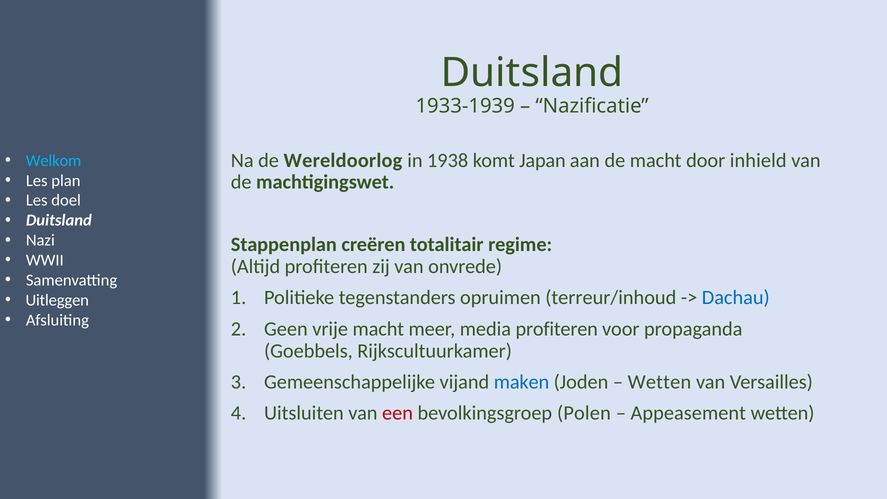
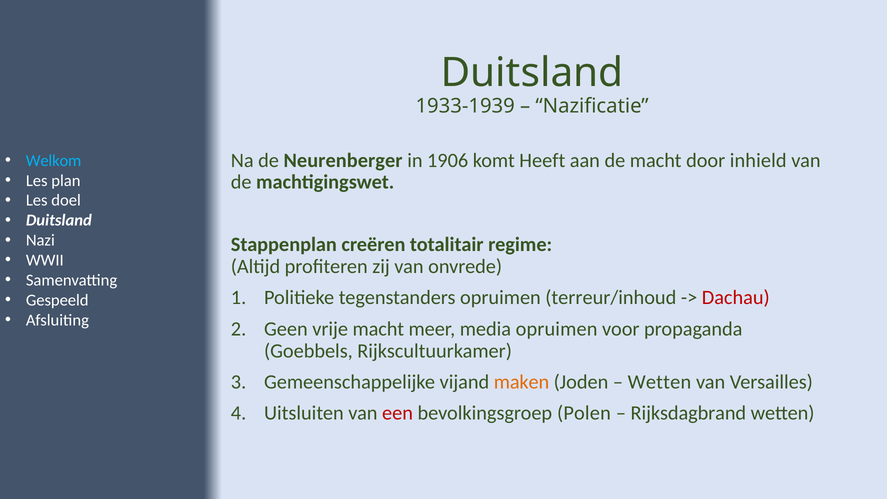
Wereldoorlog: Wereldoorlog -> Neurenberger (343, 160)
1938: 1938 -> 1906 (448, 160)
Japan: Japan -> Heeft (542, 160)
Dachau colour: blue -> red (736, 298)
Uitleggen: Uitleggen -> Gespeeld (57, 300)
media profiteren: profiteren -> opruimen (557, 329)
maken colour: blue -> orange (522, 382)
Appeasement: Appeasement -> Rijksdagbrand (688, 413)
